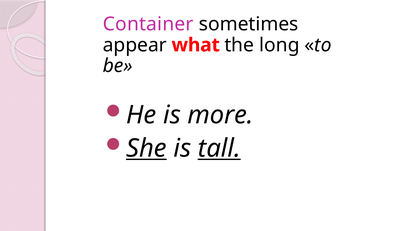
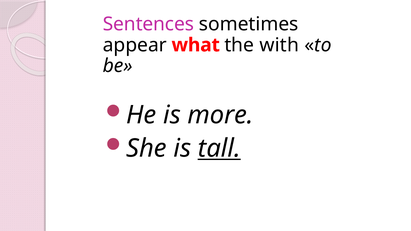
Container: Container -> Sentences (148, 24)
long: long -> with (279, 45)
She underline: present -> none (146, 148)
